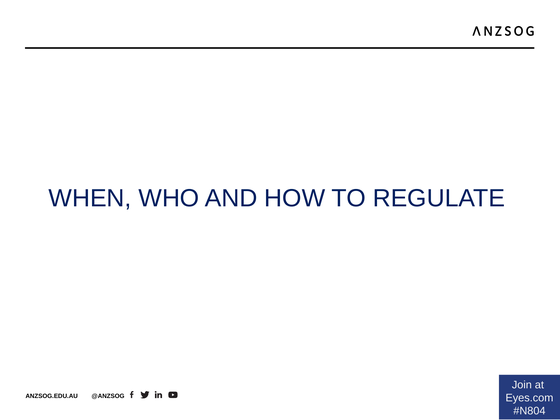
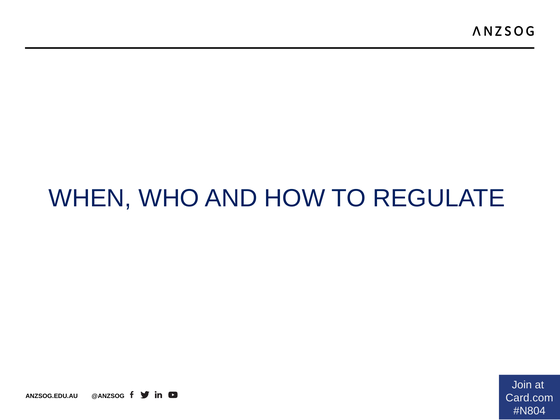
Eyes.com: Eyes.com -> Card.com (529, 398)
